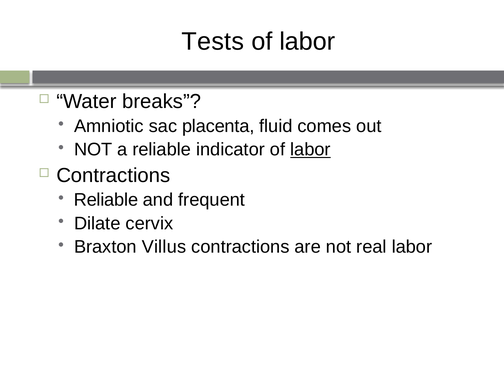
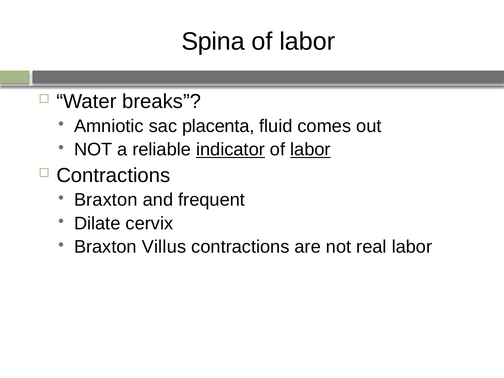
Tests: Tests -> Spina (213, 42)
indicator underline: none -> present (230, 150)
Reliable: Reliable -> Braxton (106, 200)
